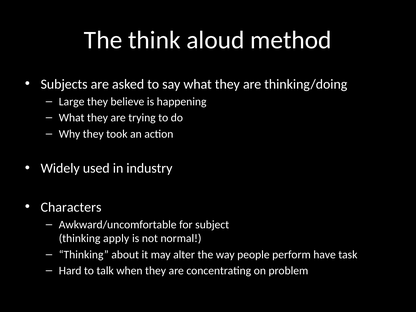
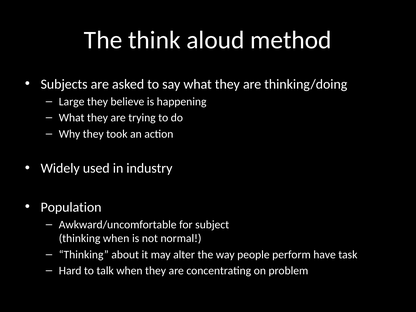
Characters: Characters -> Population (71, 207)
thinking apply: apply -> when (116, 238)
